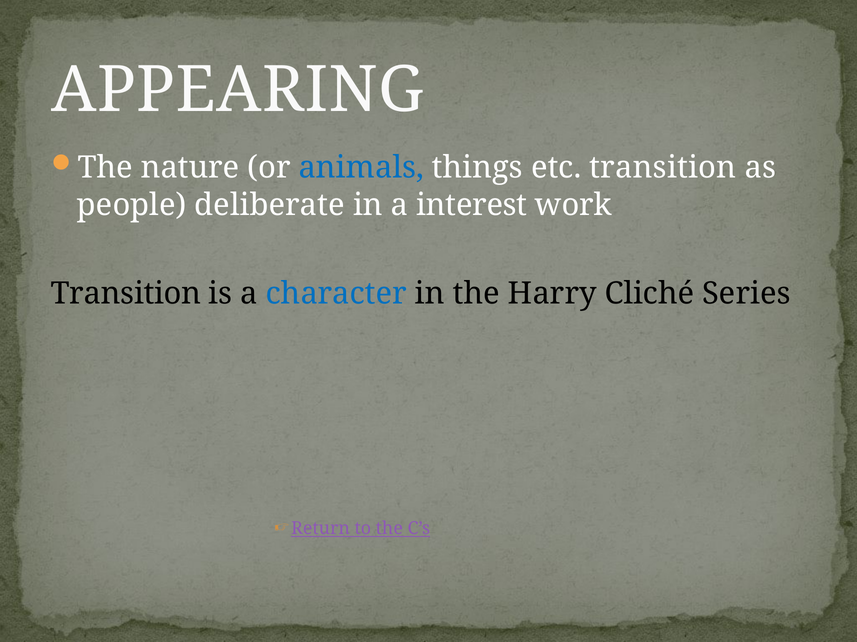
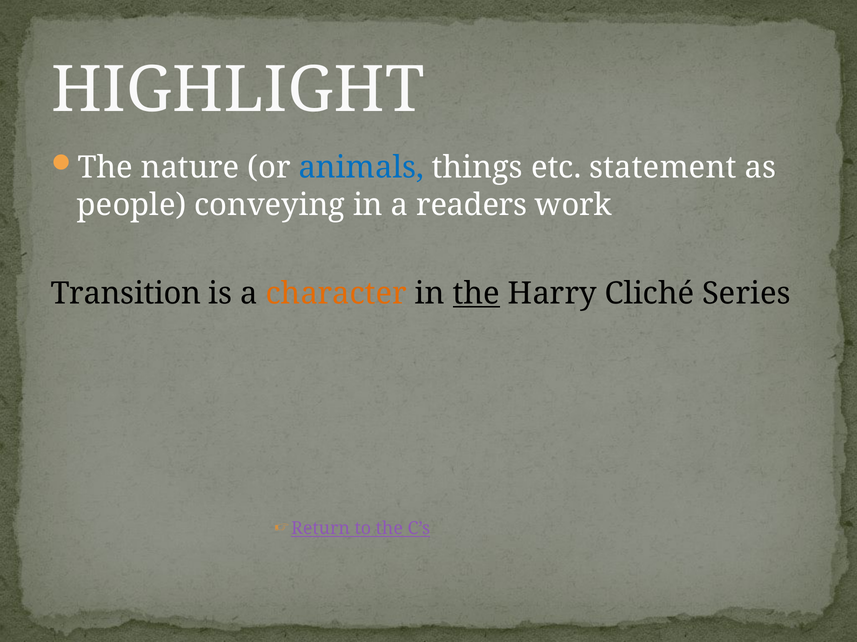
APPEARING: APPEARING -> HIGHLIGHT (238, 90)
etc transition: transition -> statement (663, 168)
deliberate: deliberate -> conveying (270, 205)
interest: interest -> readers (472, 205)
character colour: blue -> orange (336, 294)
the underline: none -> present (476, 294)
